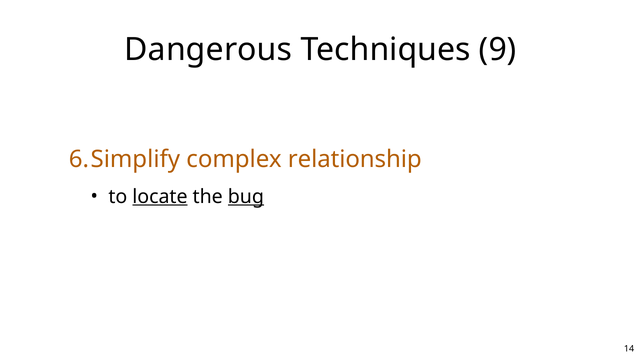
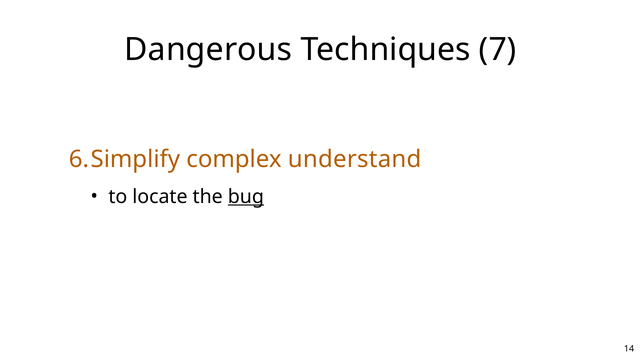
9: 9 -> 7 (498, 49)
relationship: relationship -> understand (355, 159)
locate underline: present -> none (160, 196)
